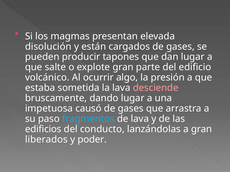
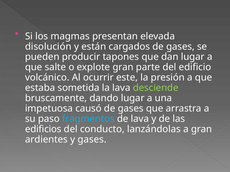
algo: algo -> este (127, 78)
desciende colour: pink -> light green (156, 88)
liberados: liberados -> ardientes (46, 140)
y poder: poder -> gases (92, 140)
